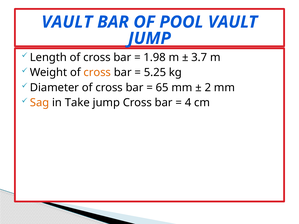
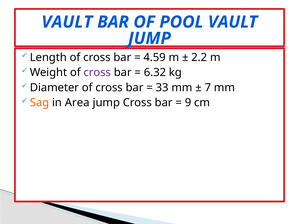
1.98: 1.98 -> 4.59 (155, 57)
3.7: 3.7 -> 2.2 (199, 57)
cross colour: orange -> purple (97, 73)
5.25: 5.25 -> 6.32 (155, 73)
65: 65 -> 33 (162, 88)
2: 2 -> 7 (208, 88)
Take: Take -> Area (77, 103)
4: 4 -> 9 (188, 103)
